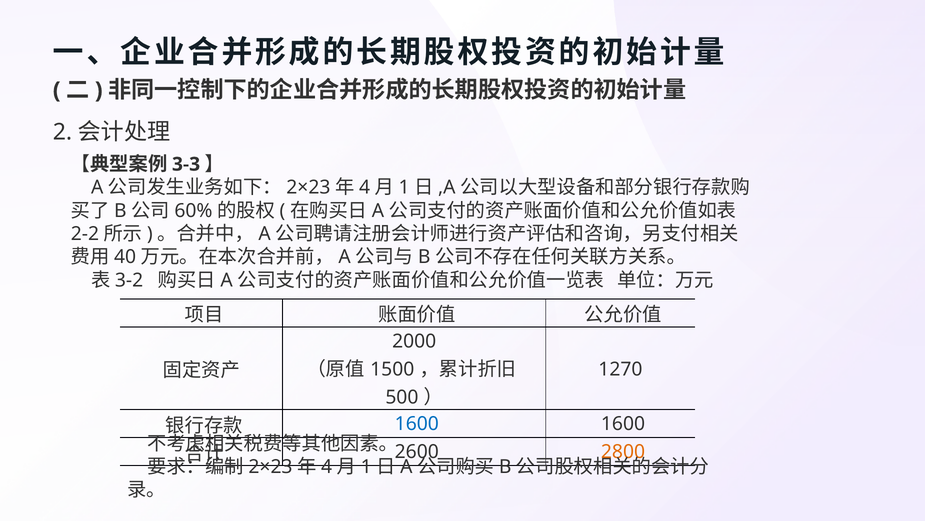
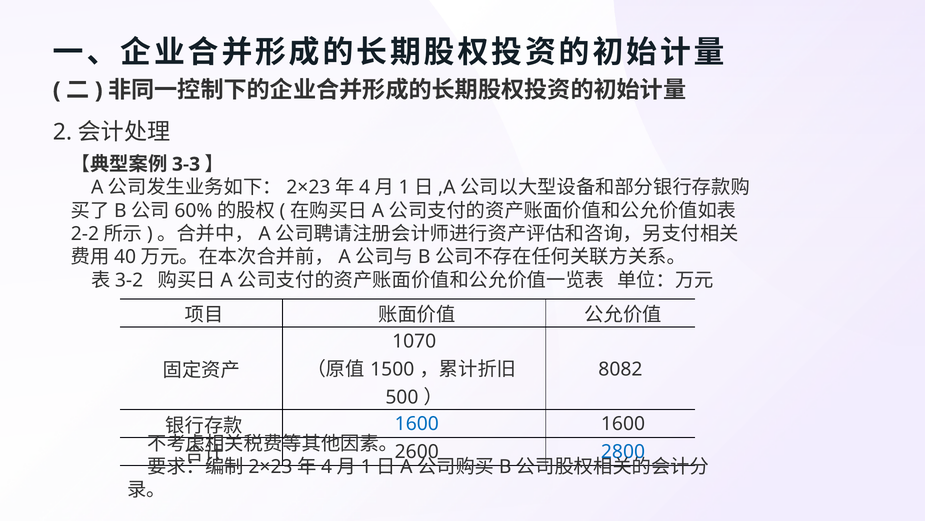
2000: 2000 -> 1070 (414, 341)
1270: 1270 -> 8082 (620, 369)
2800 colour: orange -> blue (623, 451)
